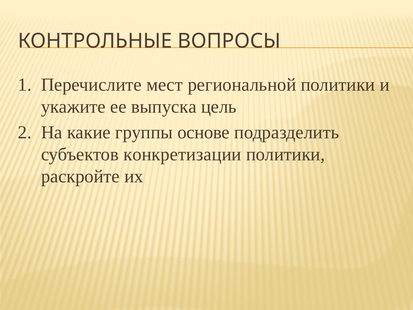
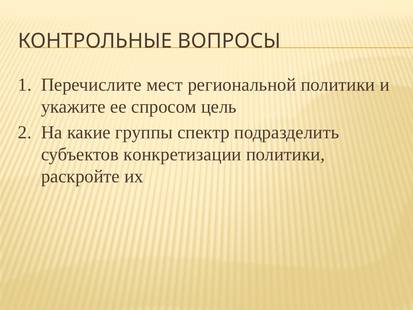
выпуска: выпуска -> спросом (164, 107)
основе: основе -> спектр (204, 132)
